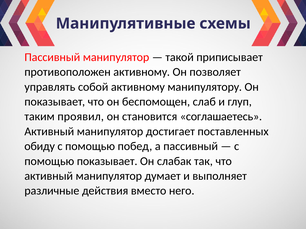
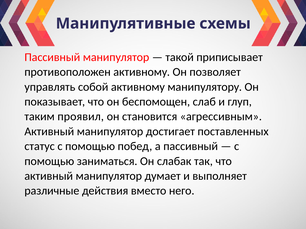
соглашаетесь: соглашаетесь -> агрессивным (221, 117)
обиду: обиду -> статус (40, 147)
помощью показывает: показывает -> заниматься (107, 161)
